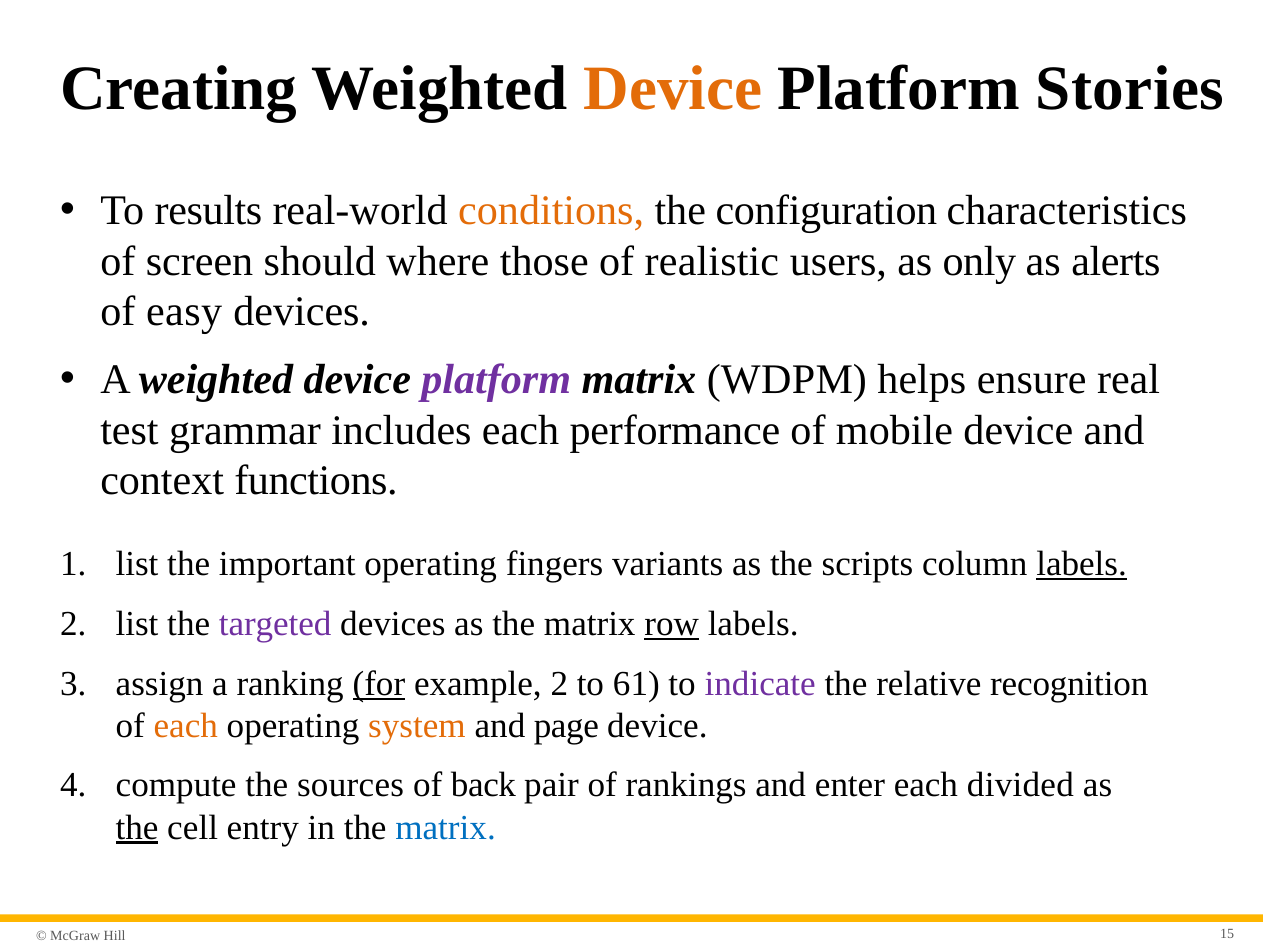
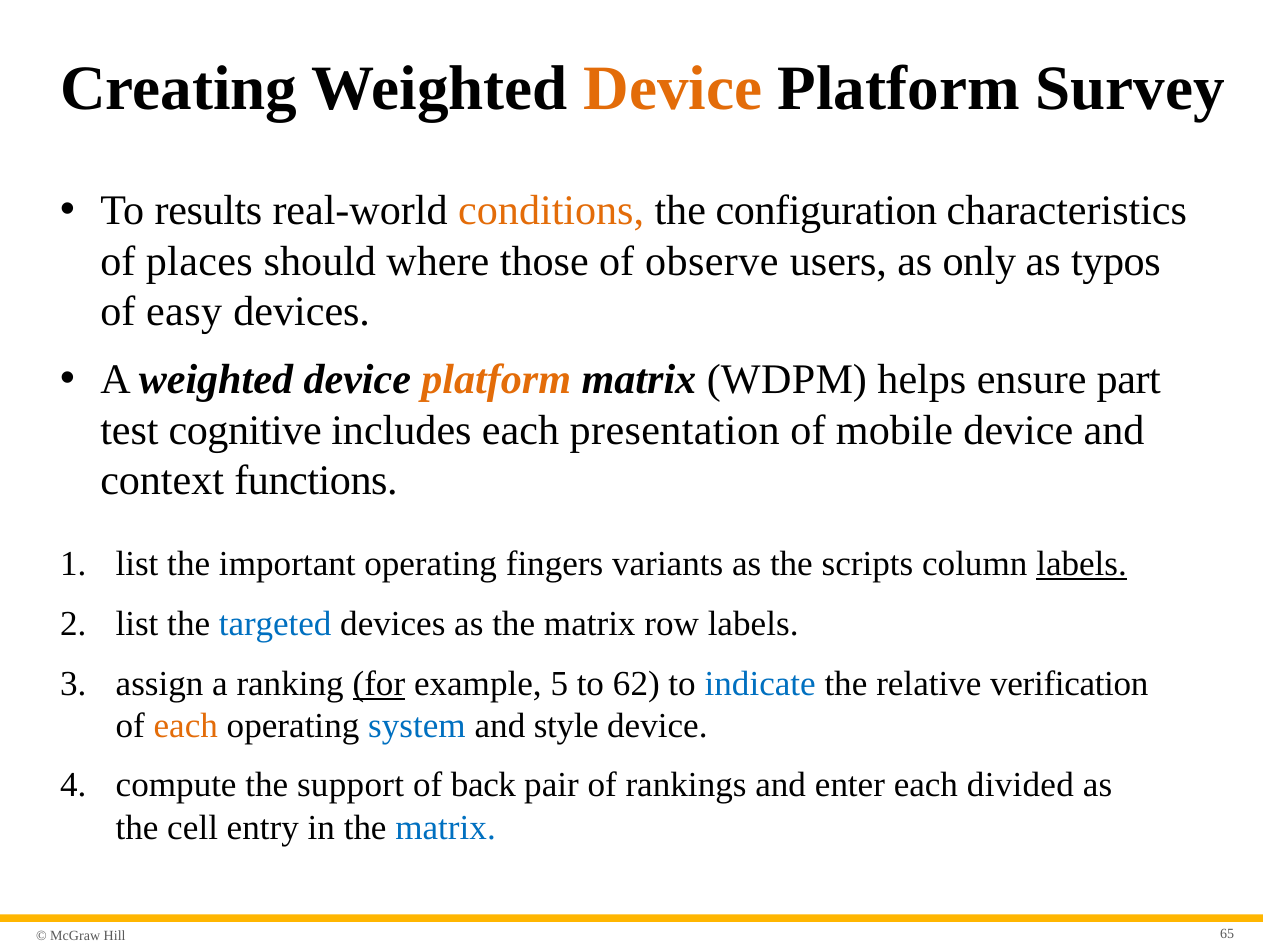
Stories: Stories -> Survey (1130, 89)
screen: screen -> places (199, 261)
realistic: realistic -> observe (712, 261)
alerts: alerts -> typos (1116, 261)
platform colour: purple -> orange (496, 380)
real: real -> part (1129, 380)
grammar: grammar -> cognitive (245, 430)
performance: performance -> presentation (675, 430)
targeted colour: purple -> blue (275, 624)
row underline: present -> none (672, 624)
example 2: 2 -> 5 (559, 684)
61: 61 -> 62 (636, 684)
indicate colour: purple -> blue (760, 684)
recognition: recognition -> verification (1069, 684)
system colour: orange -> blue (417, 726)
page: page -> style (566, 726)
sources: sources -> support (351, 786)
the underline: present -> none (137, 828)
15: 15 -> 65 (1227, 934)
